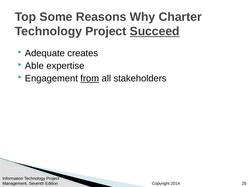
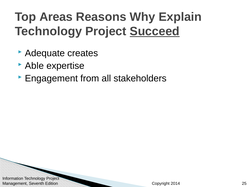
Some: Some -> Areas (56, 17)
Charter: Charter -> Explain (180, 17)
from underline: present -> none (90, 78)
